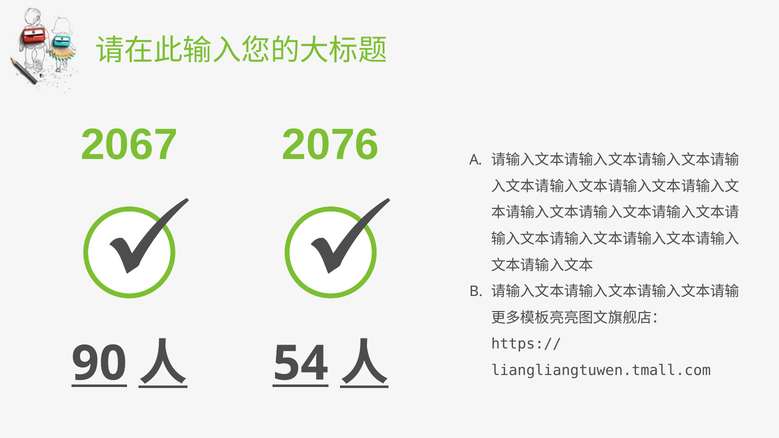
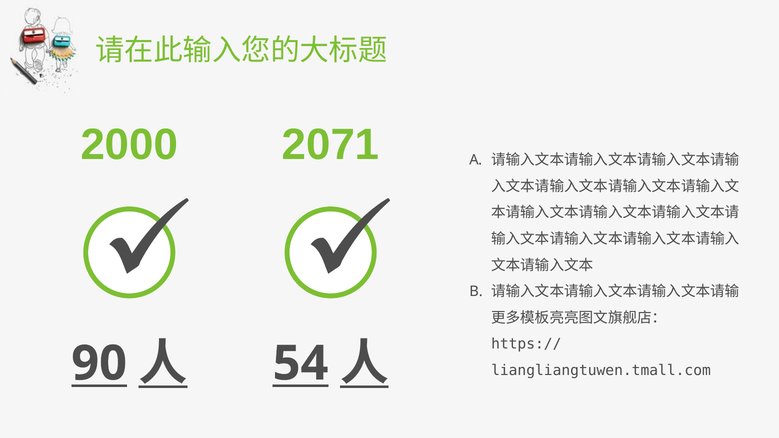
2067: 2067 -> 2000 (129, 145)
2076: 2076 -> 2071 (331, 145)
